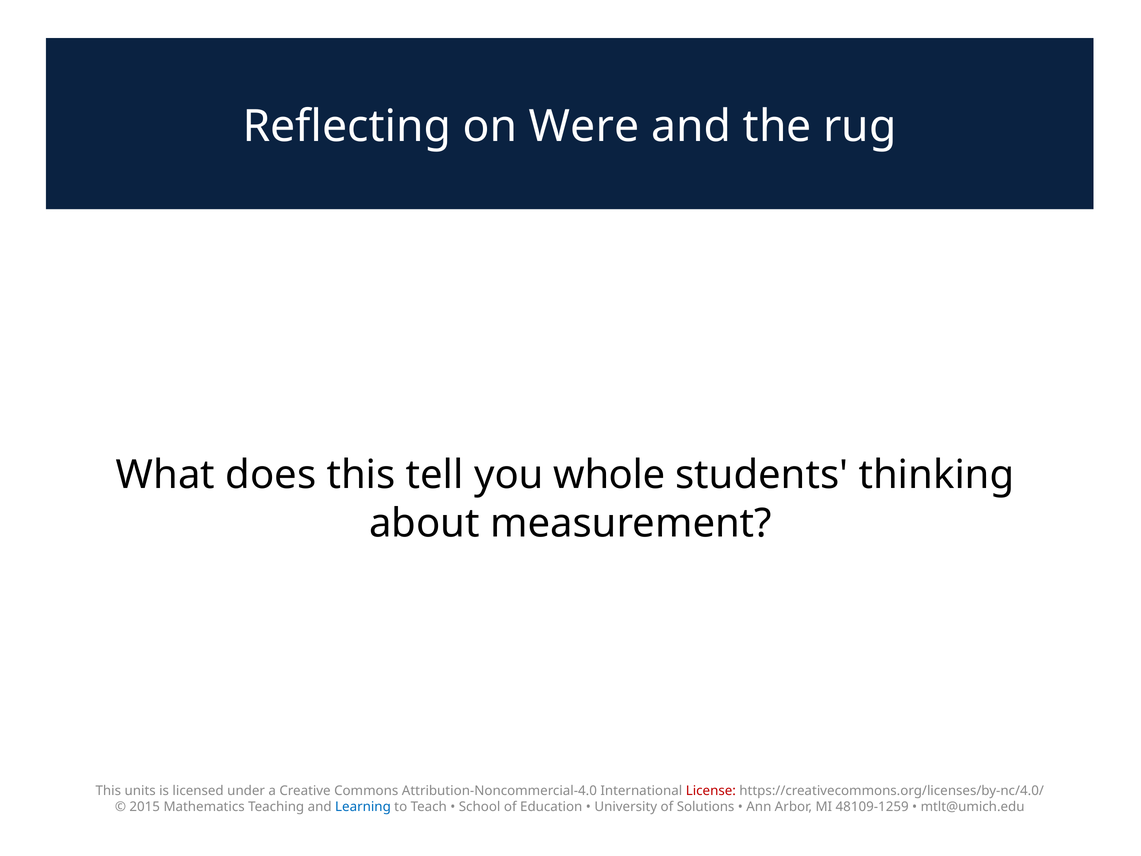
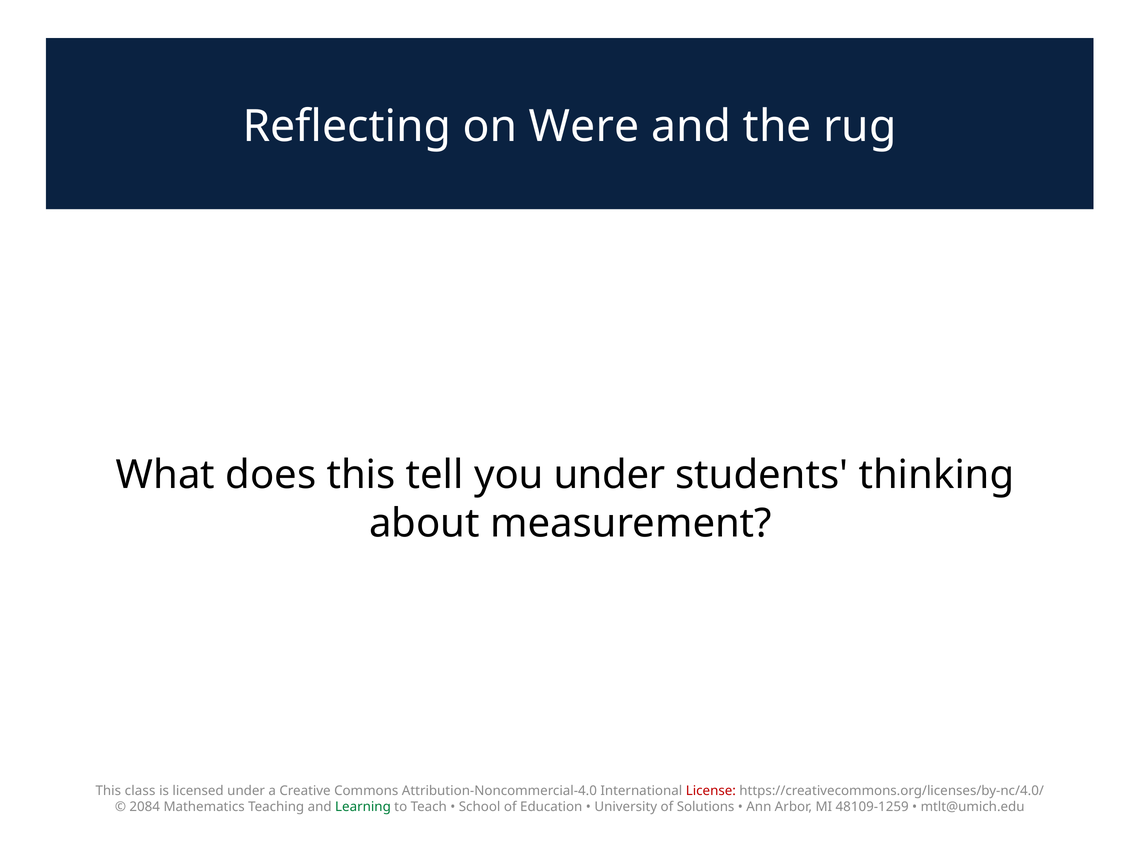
you whole: whole -> under (609, 475)
units: units -> class (140, 791)
2015: 2015 -> 2084 (145, 807)
Learning colour: blue -> green (363, 807)
